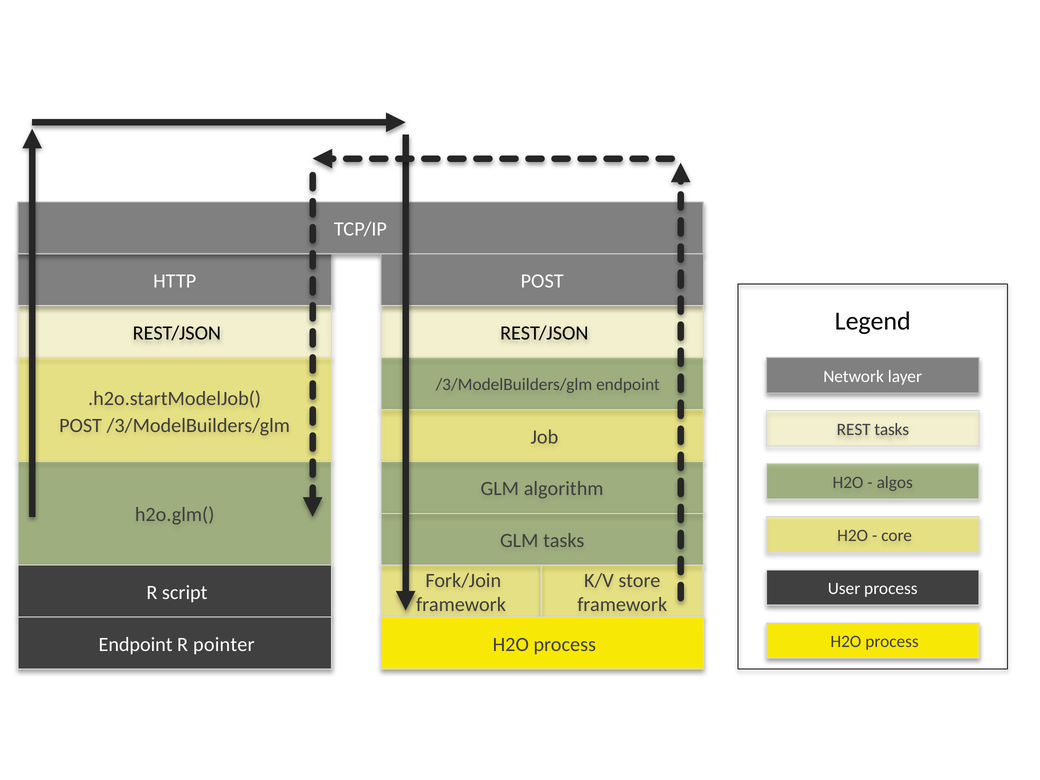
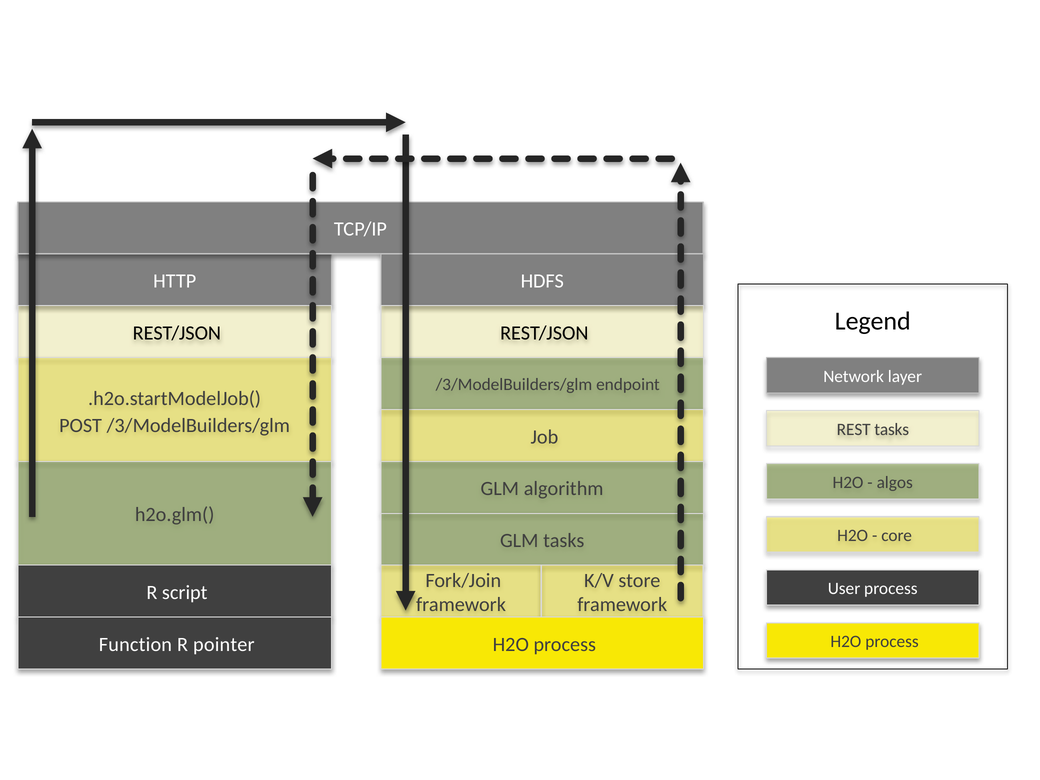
POST: POST -> HDFS (542, 281)
Endpoint: Endpoint -> Function (135, 644)
